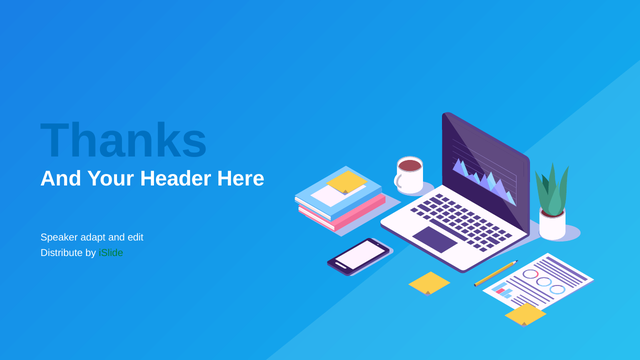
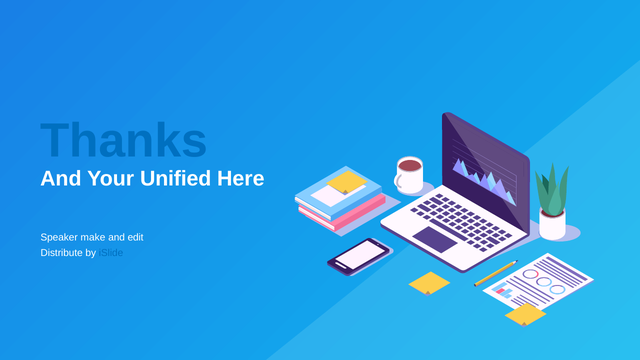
Header: Header -> Unified (176, 179)
adapt: adapt -> make (93, 237)
iSlide colour: green -> blue (111, 253)
